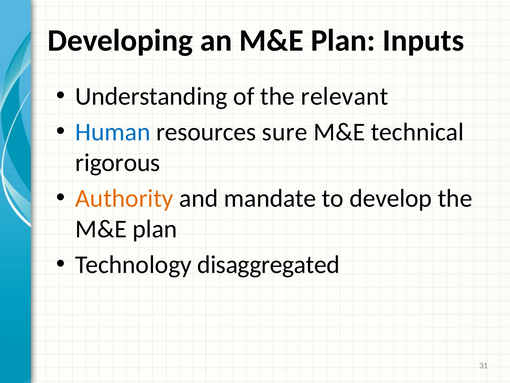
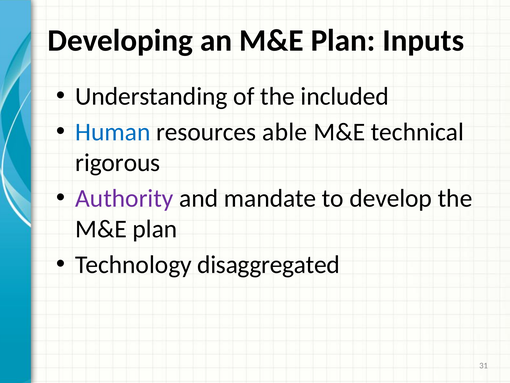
relevant: relevant -> included (345, 96)
sure: sure -> able (285, 132)
Authority colour: orange -> purple (124, 198)
